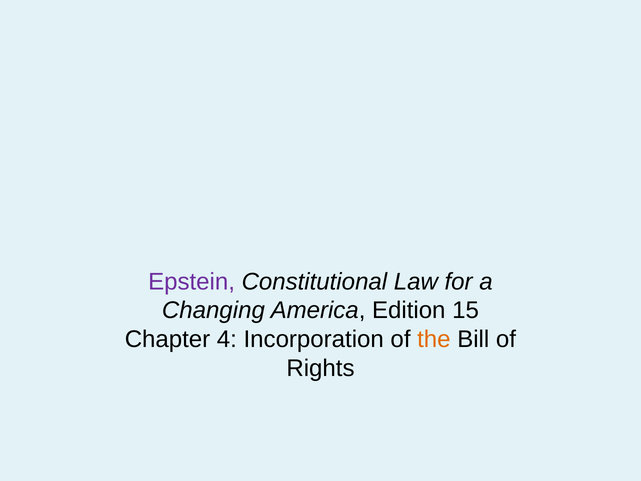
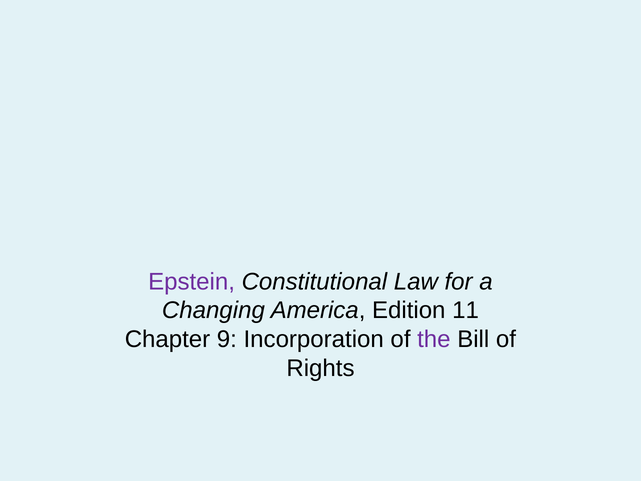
15: 15 -> 11 (466, 310)
4: 4 -> 9 (227, 339)
the colour: orange -> purple (434, 339)
